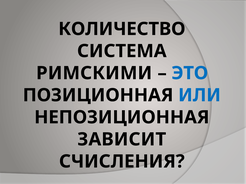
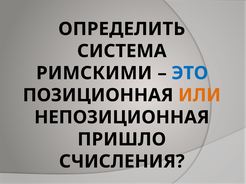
КОЛИЧЕСТВО: КОЛИЧЕСТВО -> ОПРЕДЕЛИТЬ (122, 29)
ИЛИ colour: blue -> orange (200, 95)
ЗАВИСИТ: ЗАВИСИТ -> ПРИШЛО (122, 140)
